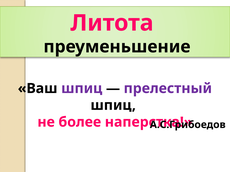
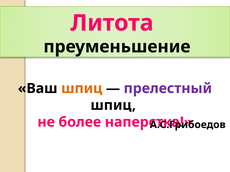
шпиц colour: purple -> orange (82, 89)
